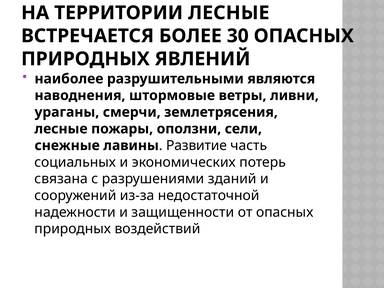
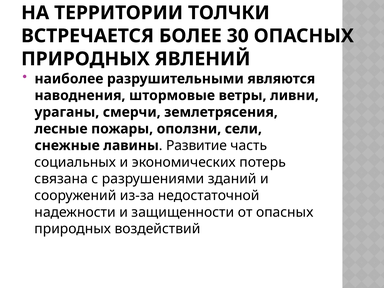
ТЕРРИТОРИИ ЛЕСНЫЕ: ЛЕСНЫЕ -> ТОЛЧКИ (229, 13)
